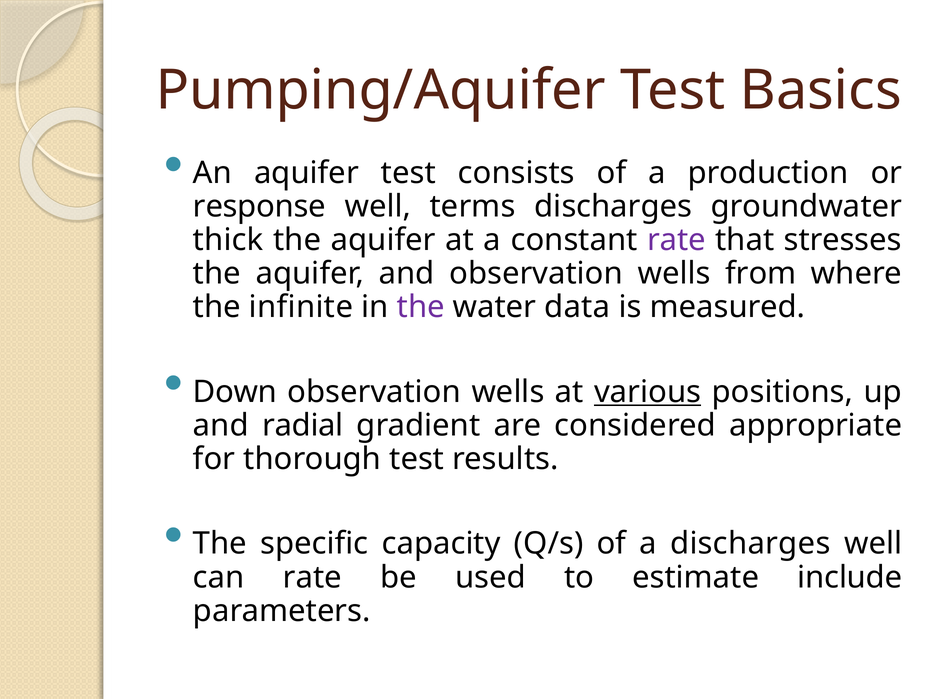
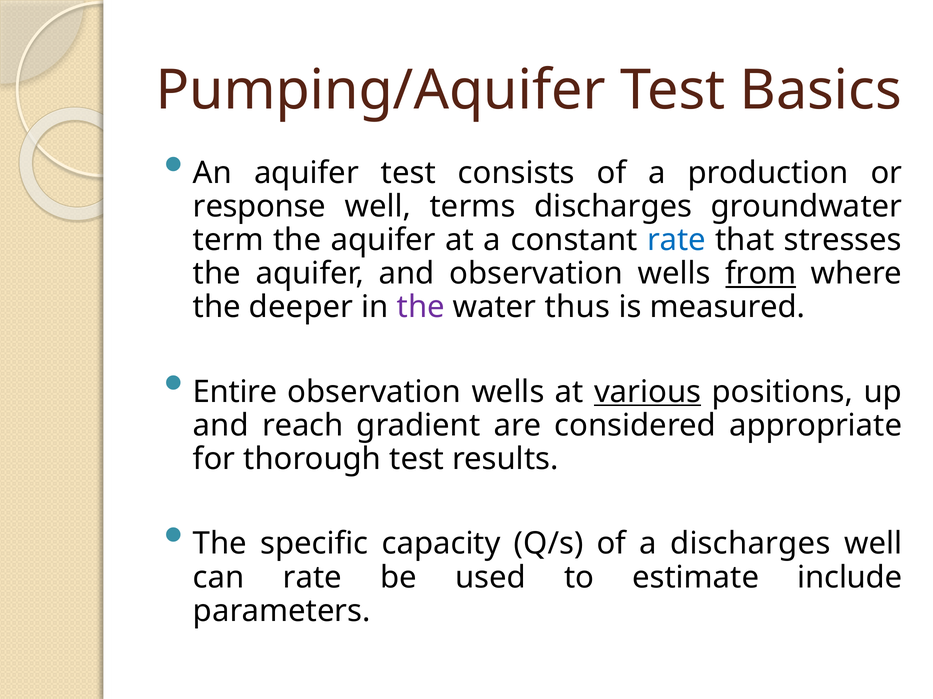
thick: thick -> term (228, 240)
rate colour: purple -> blue (676, 240)
from underline: none -> present (761, 274)
infinite: infinite -> deeper (301, 307)
data: data -> thus (577, 307)
Down: Down -> Entire (235, 392)
radial: radial -> reach (303, 426)
